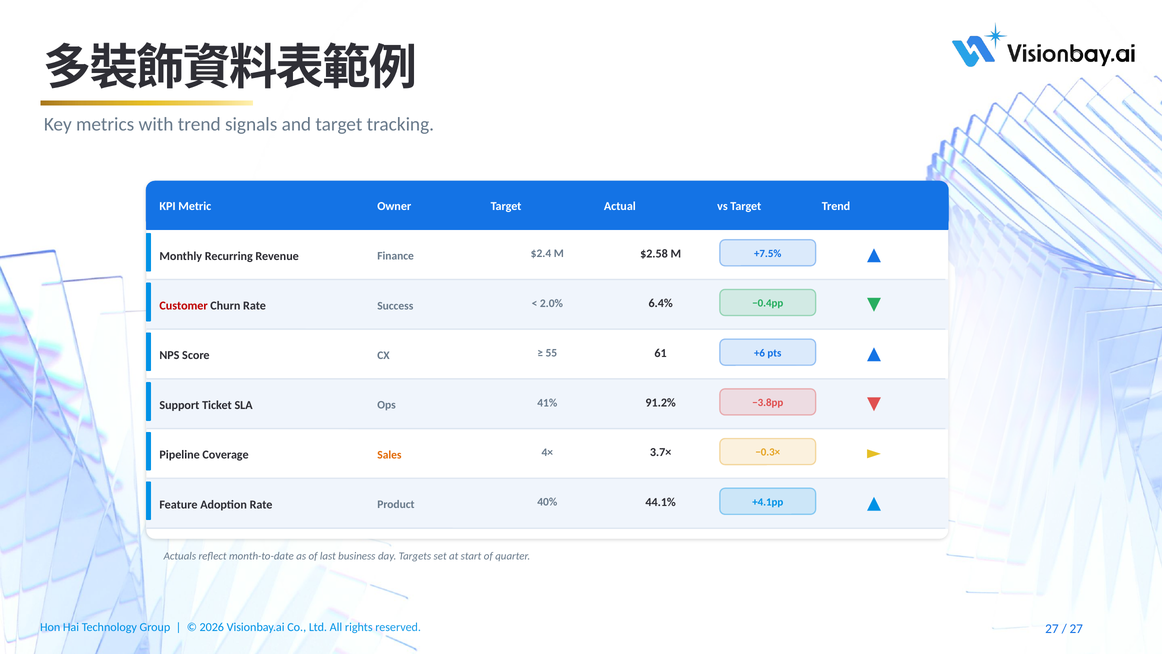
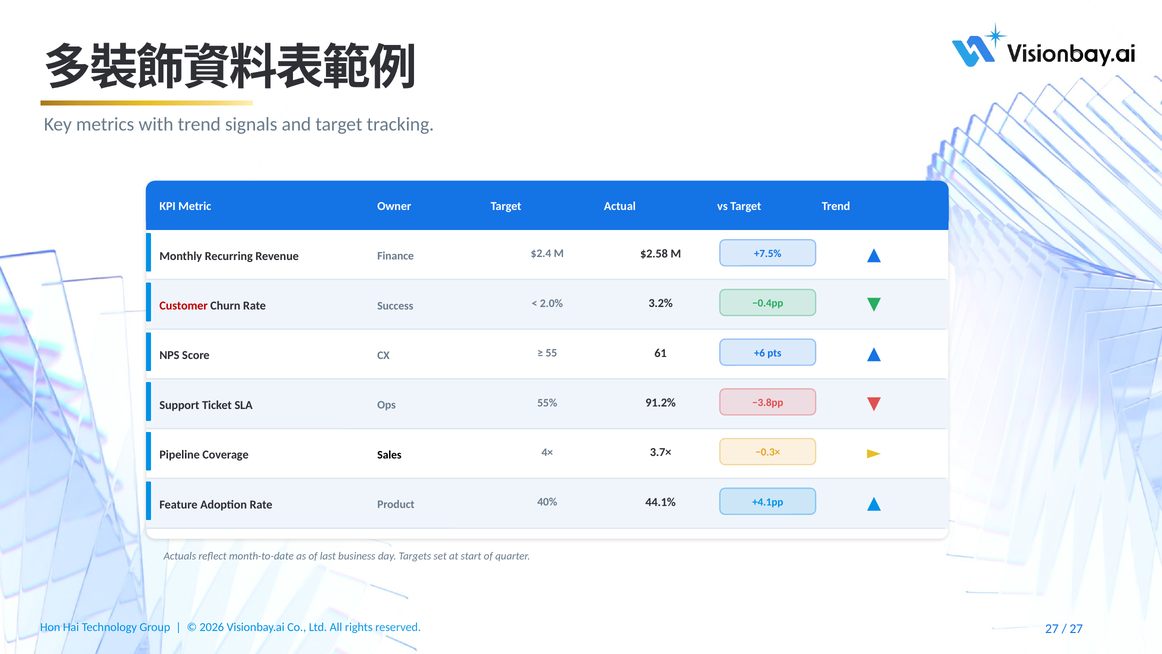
6.4%: 6.4% -> 3.2% (661, 303)
41%: 41% -> 55% (547, 402)
Sales colour: orange -> black (389, 455)
